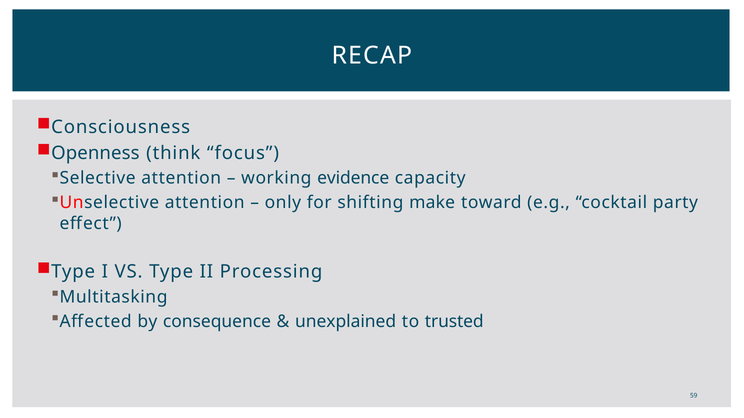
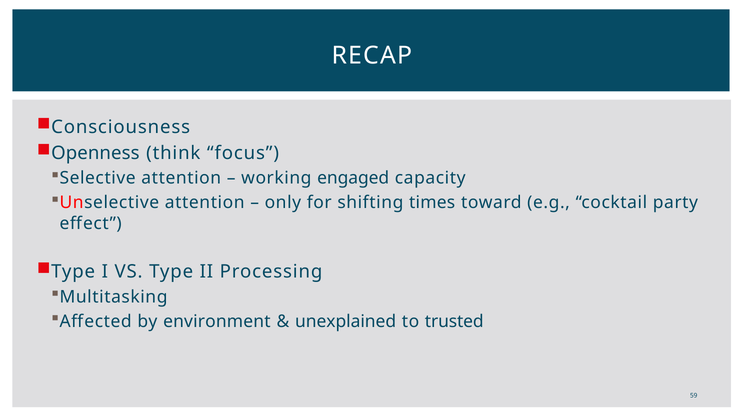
evidence: evidence -> engaged (353, 178)
make: make -> times (432, 203)
consequence: consequence -> environment (217, 322)
